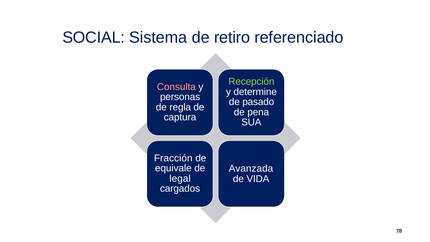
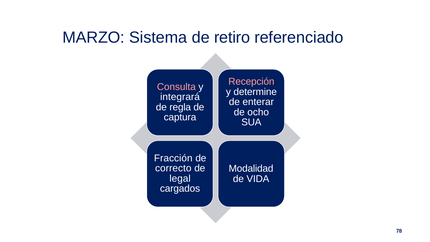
SOCIAL: SOCIAL -> MARZO (94, 37)
Recepción colour: light green -> pink (251, 82)
personas: personas -> integrará (180, 97)
pasado: pasado -> enterar (258, 102)
pena: pena -> ocho (258, 112)
equivale: equivale -> correcto (173, 168)
Avanzada: Avanzada -> Modalidad (251, 168)
